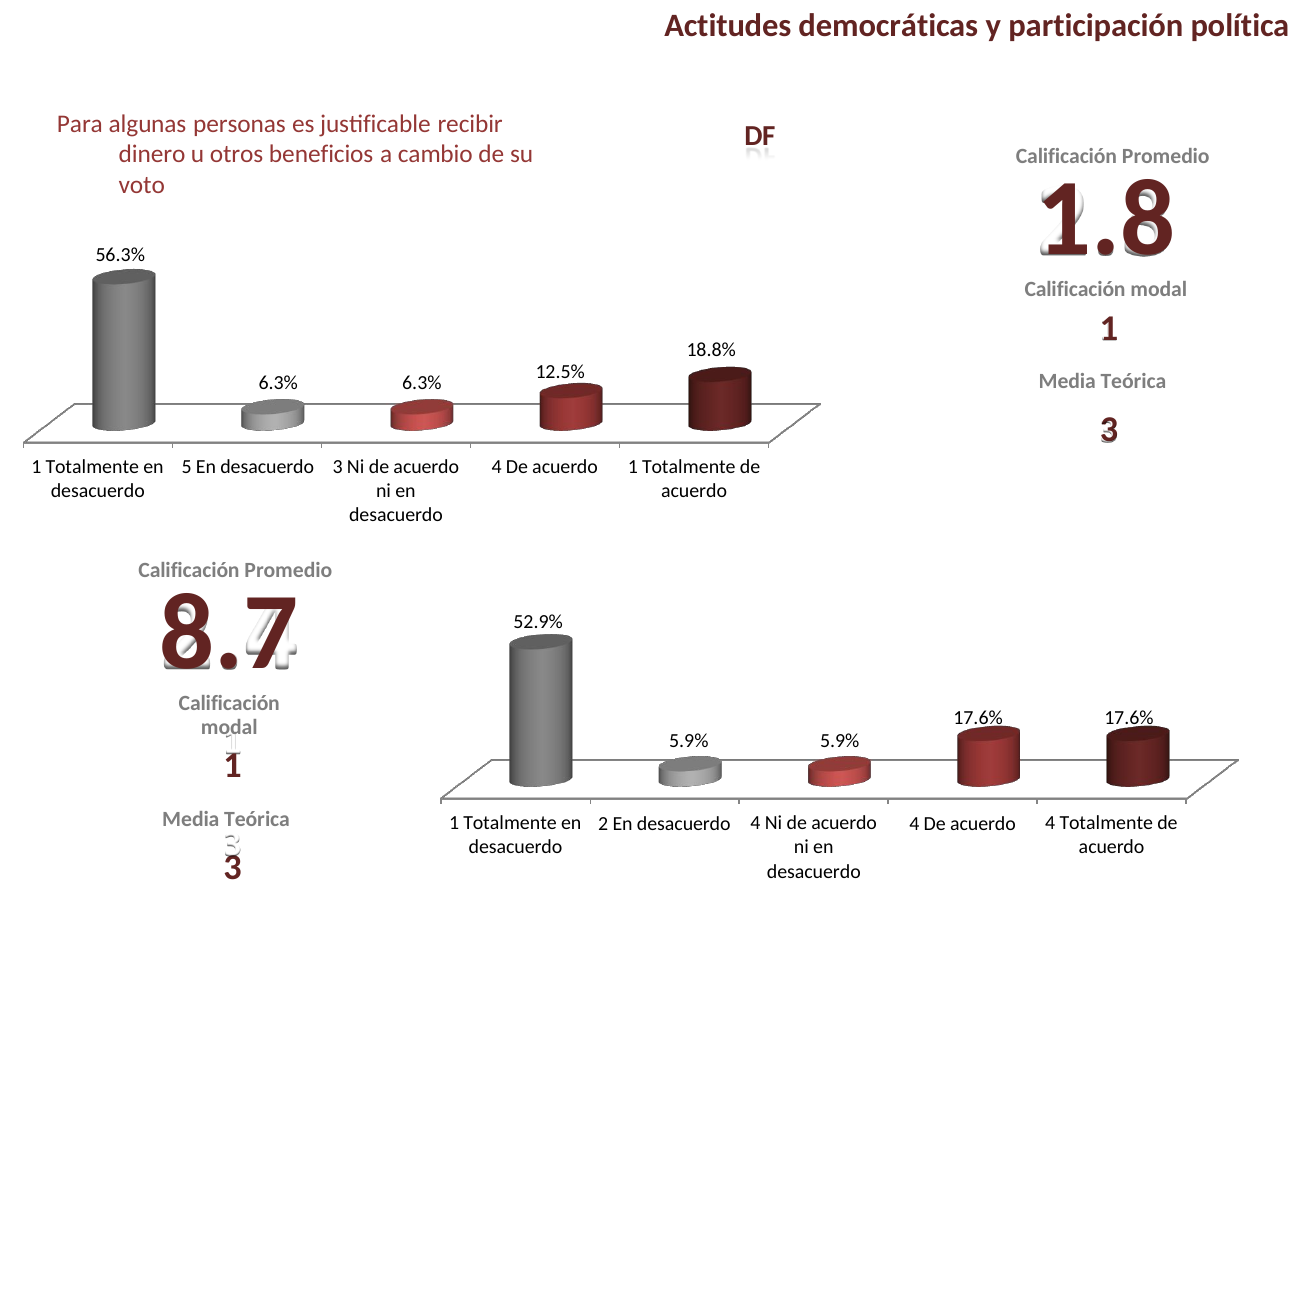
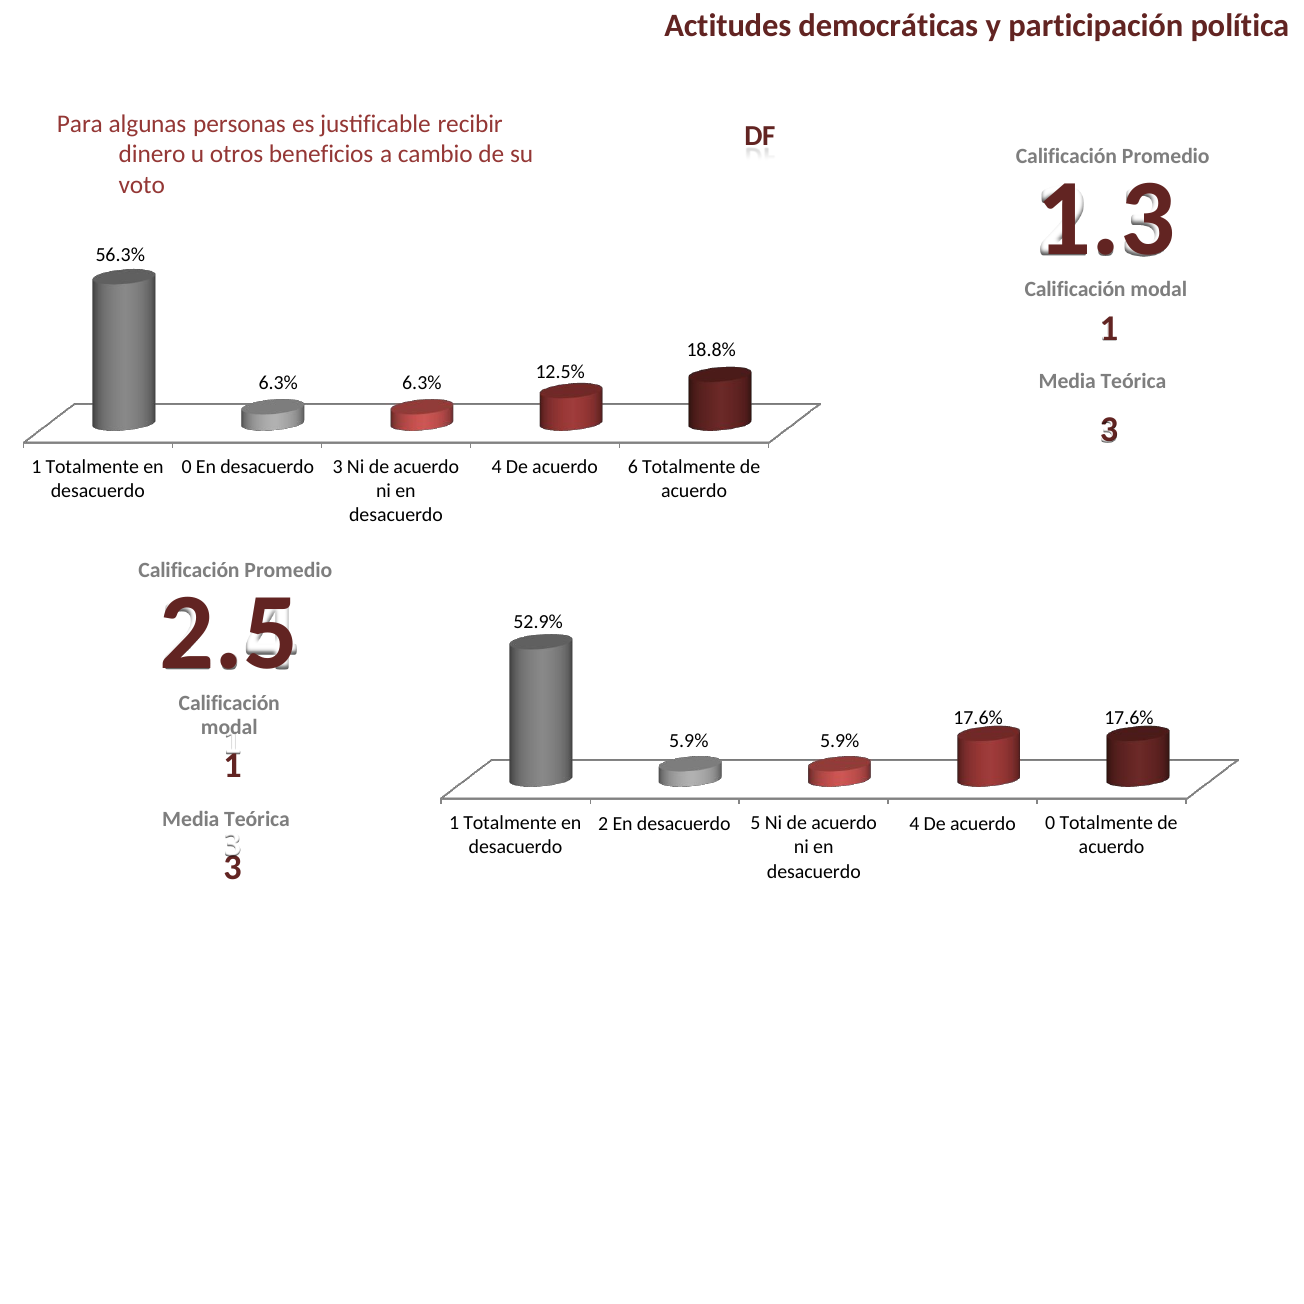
1.8: 1.8 -> 1.3 (1106, 219)
en 5: 5 -> 0 (187, 467)
acuerdo 1: 1 -> 6 (633, 467)
8.7: 8.7 -> 2.5 (229, 633)
2 En desacuerdo 4: 4 -> 5 (755, 823)
acuerdo 4: 4 -> 0 (1050, 823)
